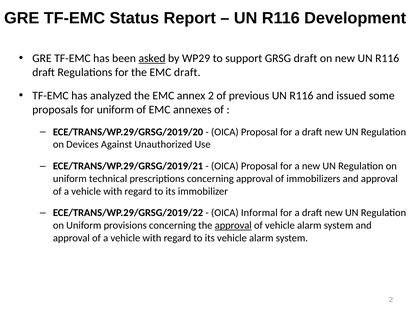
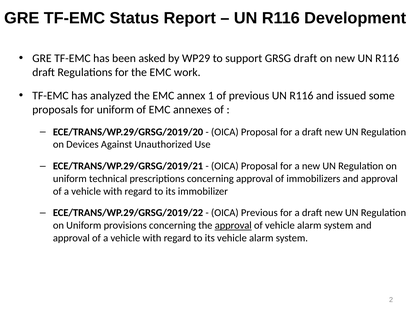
asked underline: present -> none (152, 58)
EMC draft: draft -> work (187, 72)
annex 2: 2 -> 1 (211, 96)
OICA Informal: Informal -> Previous (259, 213)
